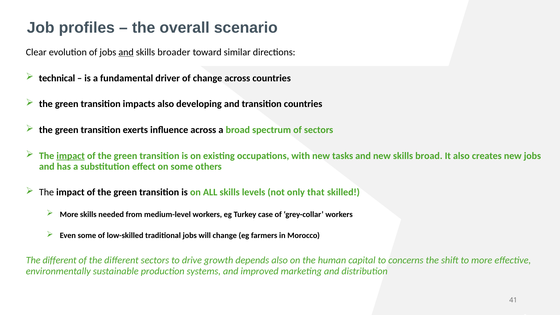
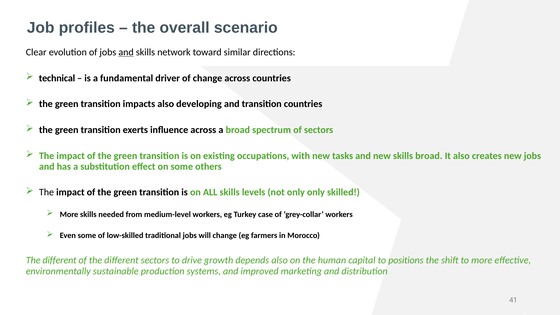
broader: broader -> network (174, 52)
impact underline: present -> none (71, 156)
only that: that -> only (316, 192)
concerns: concerns -> positions (406, 260)
